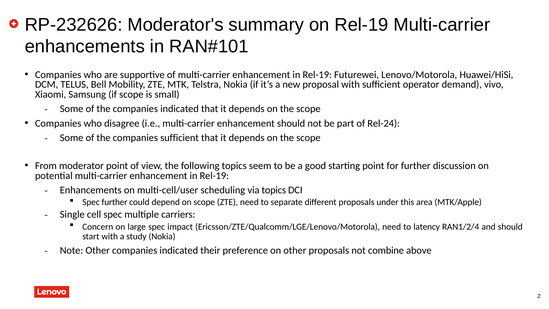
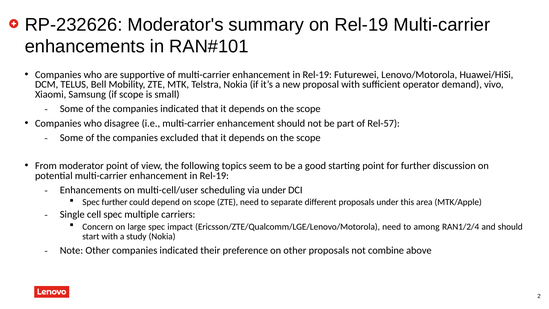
Rel-24: Rel-24 -> Rel-57 (384, 123)
companies sufficient: sufficient -> excluded (179, 138)
via topics: topics -> under (274, 190)
latency: latency -> among (427, 227)
